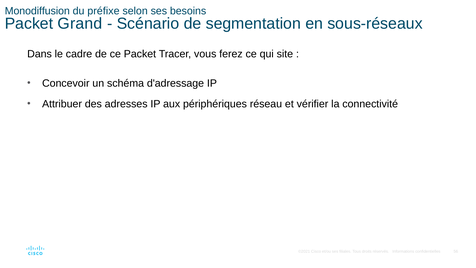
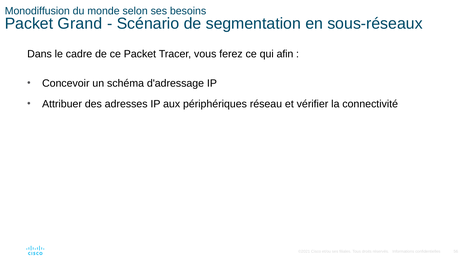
préfixe: préfixe -> monde (103, 11)
site: site -> afin (285, 54)
